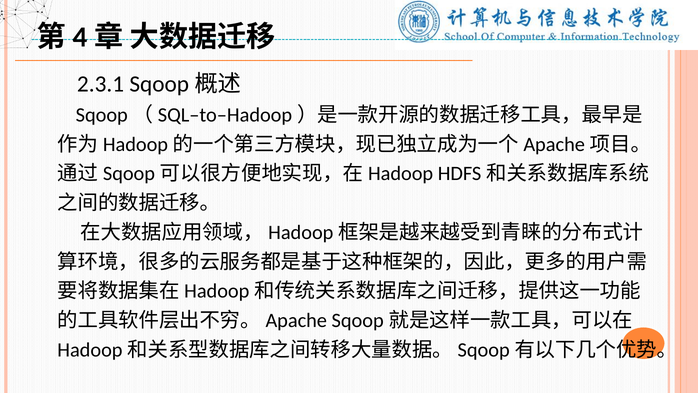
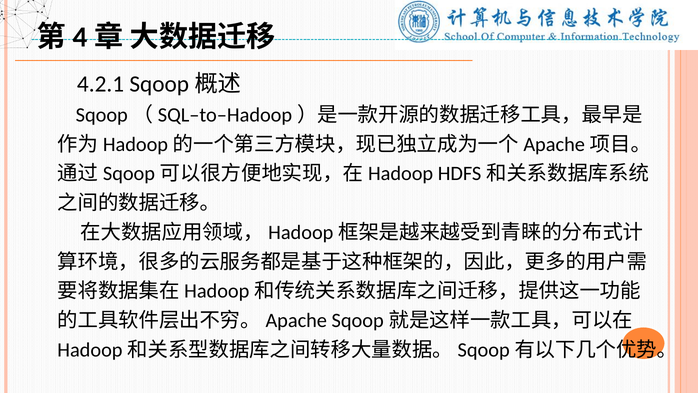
2.3.1: 2.3.1 -> 4.2.1 (101, 84)
